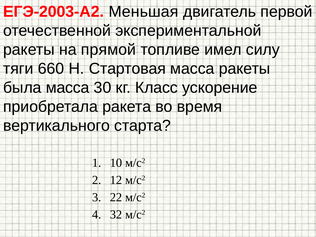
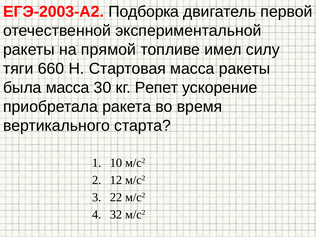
Меньшая: Меньшая -> Подборка (144, 12)
Класс: Класс -> Репет (157, 88)
